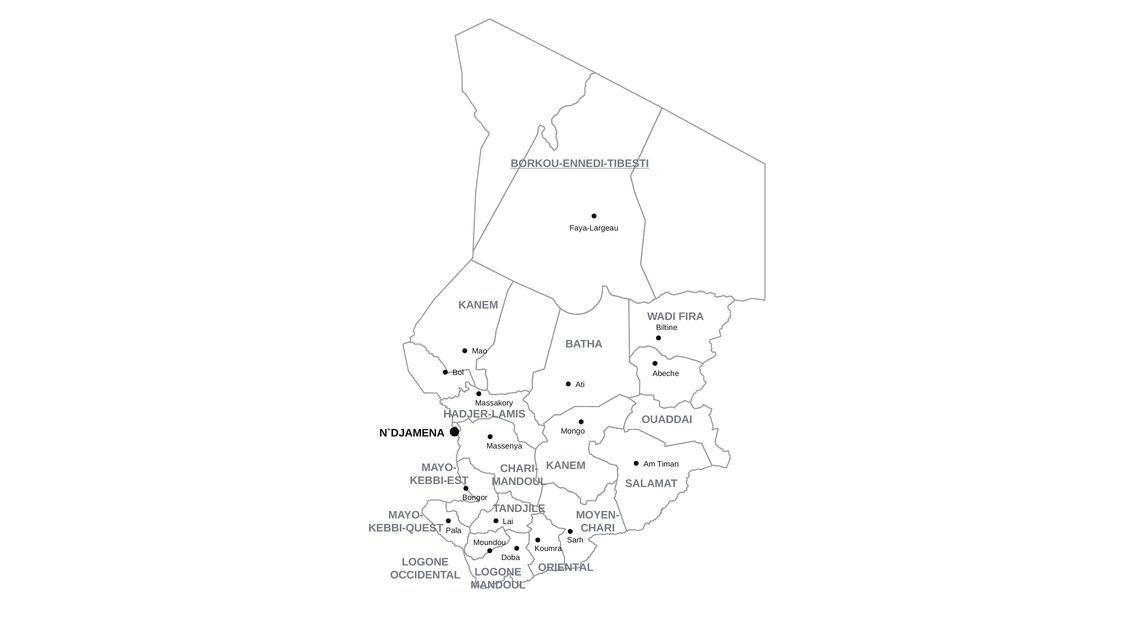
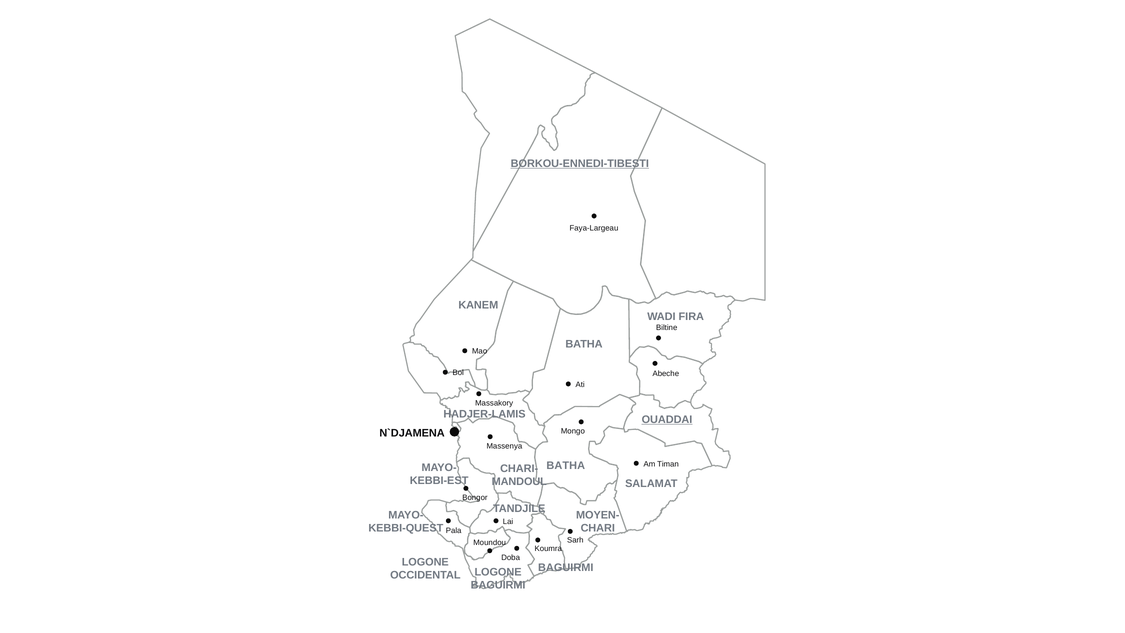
OUADDAI underline: none -> present (667, 419)
KANEM: KANEM -> BATHA (566, 465)
ORIENTAL: ORIENTAL -> BAGUIRMI (566, 568)
MANDOUL: MANDOUL -> BAGUIRMI (498, 585)
